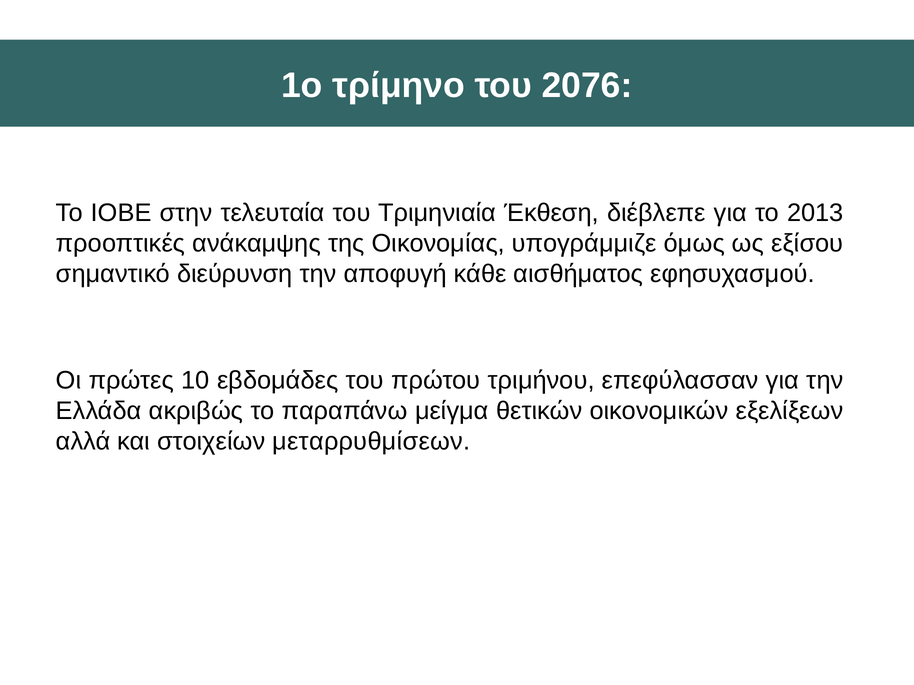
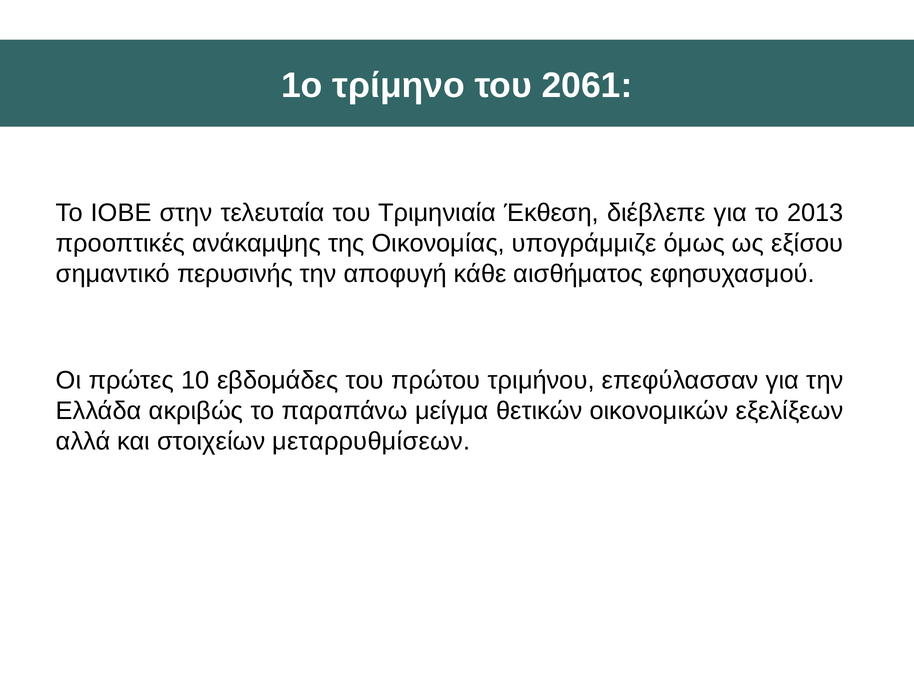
2076: 2076 -> 2061 (587, 86)
διεύρυνση: διεύρυνση -> περυσινής (235, 274)
